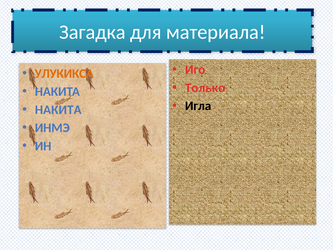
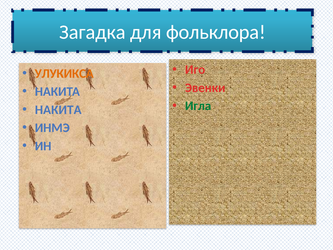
материала: материала -> фольклора (216, 32)
Только: Только -> Эвенки (205, 88)
Игла colour: black -> green (198, 106)
